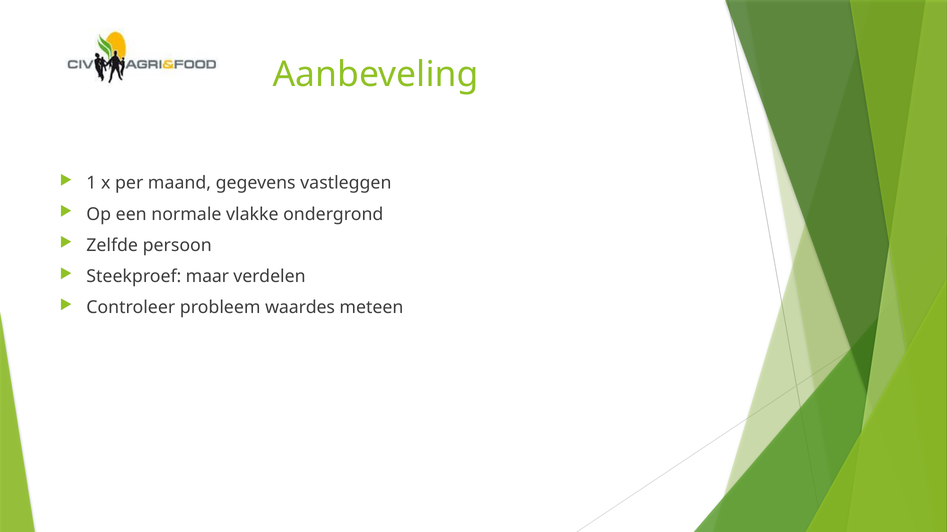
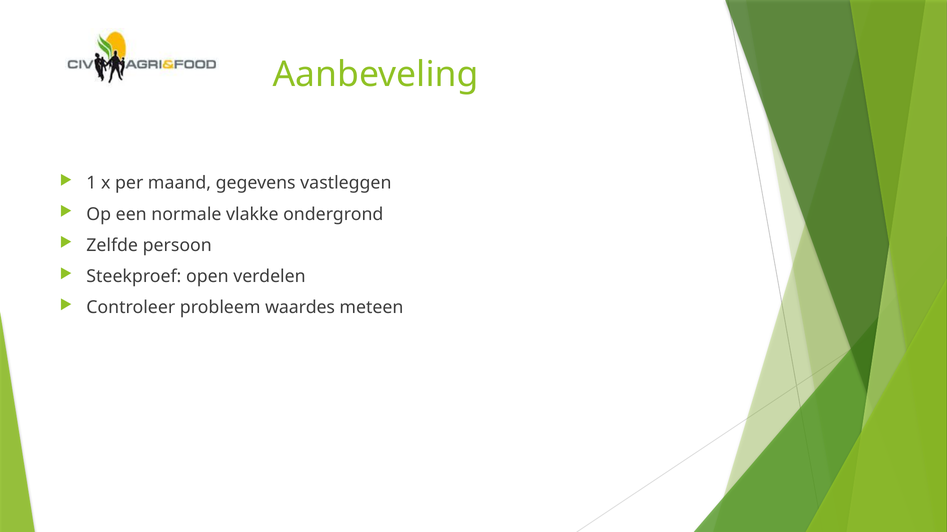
maar: maar -> open (207, 277)
